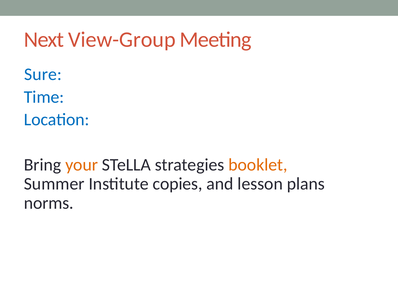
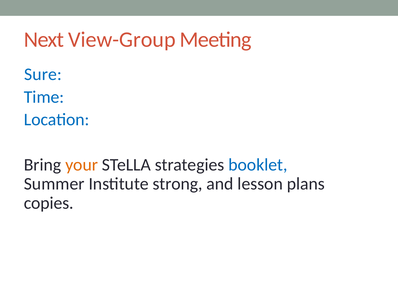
booklet colour: orange -> blue (258, 165)
copies: copies -> strong (178, 184)
norms: norms -> copies (49, 203)
